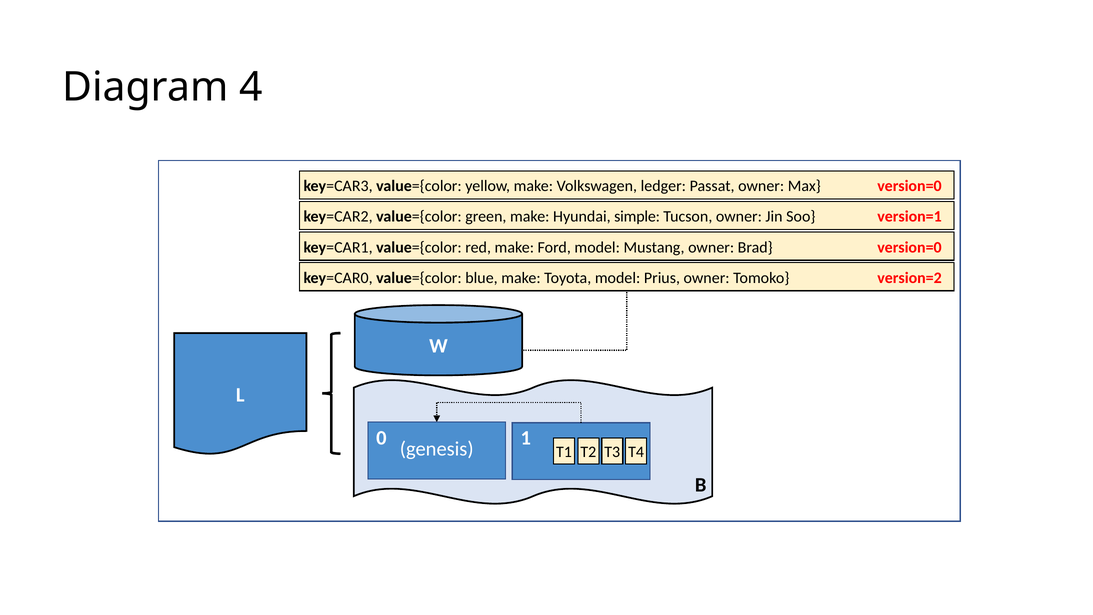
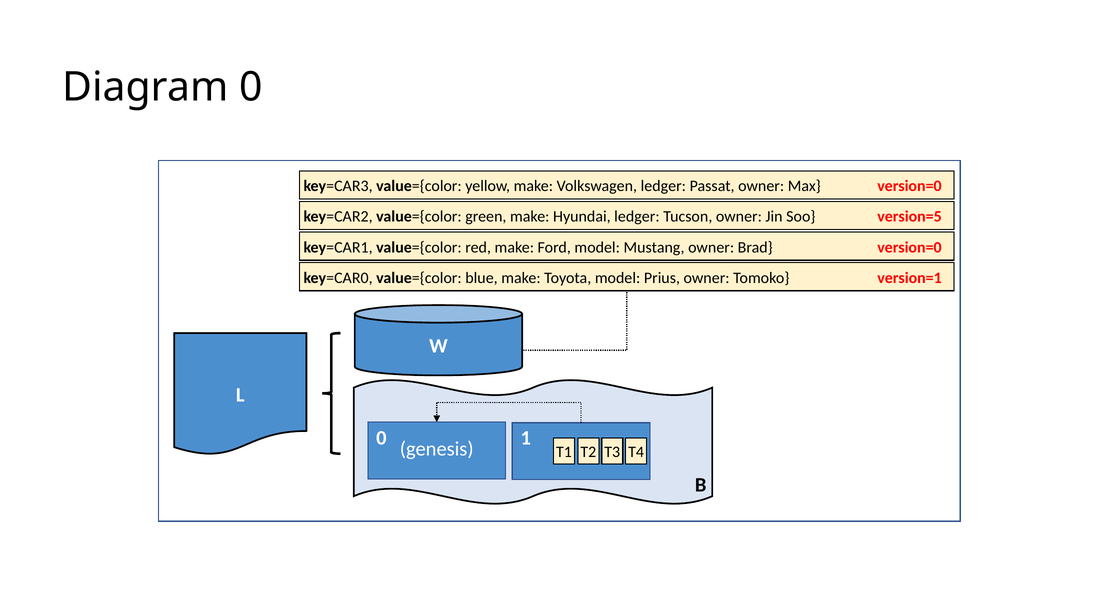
Diagram 4: 4 -> 0 (251, 87)
Hyundai simple: simple -> ledger (637, 217)
version=1: version=1 -> version=5 (910, 217)
version=2: version=2 -> version=1 (910, 278)
